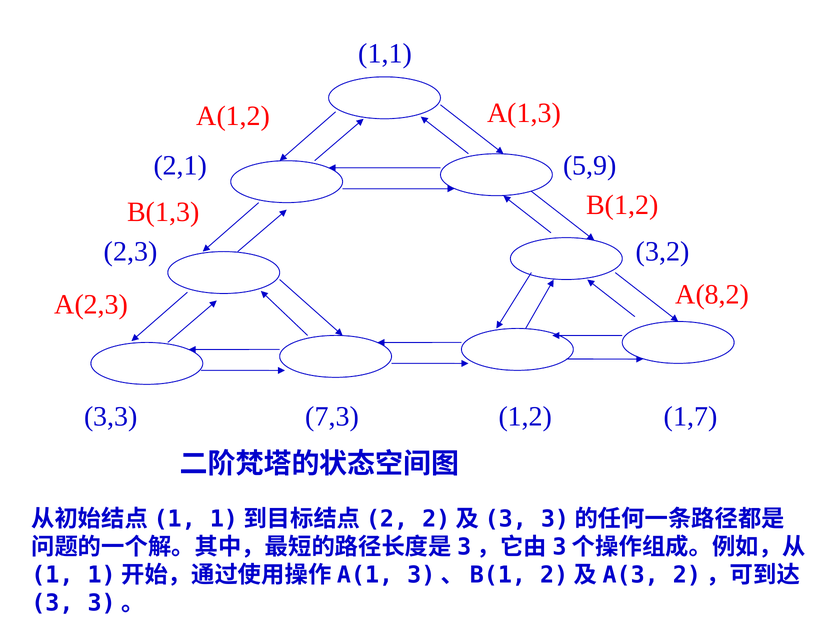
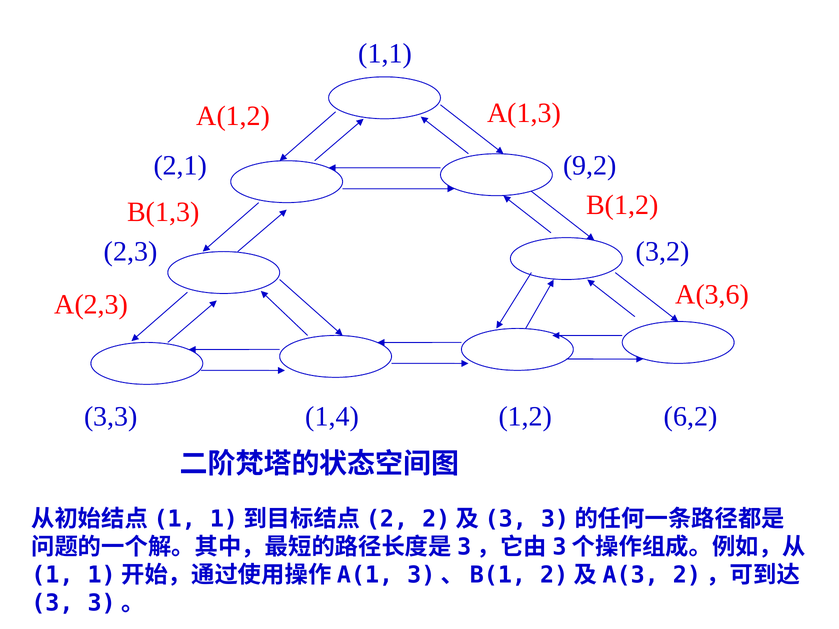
5,9: 5,9 -> 9,2 (590, 166)
A(8,2: A(8,2 -> A(3,6 (712, 294)
7,3: 7,3 -> 1,4 (332, 417)
1,7: 1,7 -> 6,2 (691, 417)
